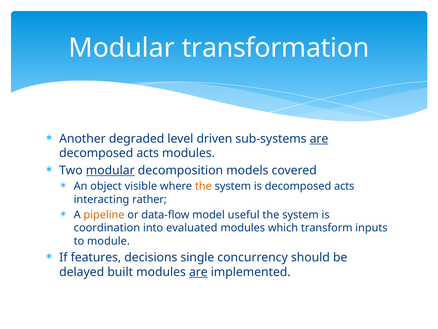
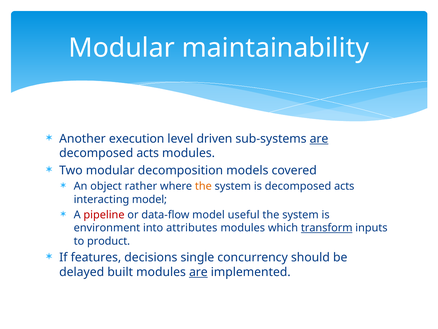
transformation: transformation -> maintainability (275, 48)
degraded: degraded -> execution (137, 138)
modular underline: present -> none (110, 170)
visible: visible -> rather (141, 186)
interacting rather: rather -> model (149, 199)
pipeline colour: orange -> red (104, 215)
coordination: coordination -> environment (107, 228)
evaluated: evaluated -> attributes (192, 228)
transform underline: none -> present (327, 228)
module: module -> product (109, 241)
